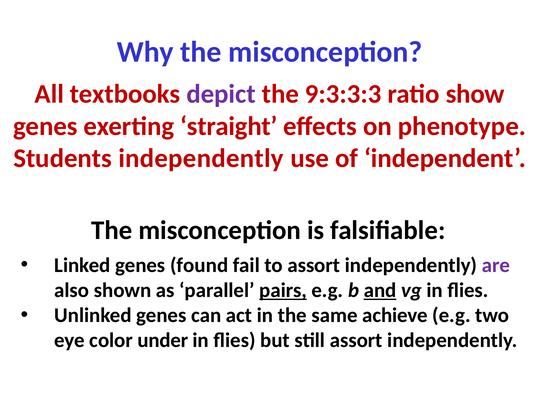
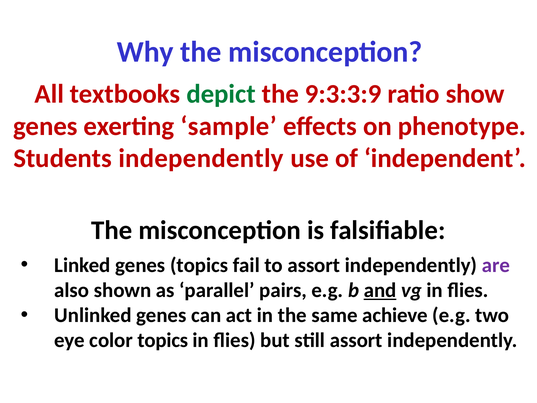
depict colour: purple -> green (221, 94)
9:3:3:3: 9:3:3:3 -> 9:3:3:9 (343, 94)
straight: straight -> sample (229, 126)
genes found: found -> topics (199, 265)
pairs underline: present -> none (283, 290)
color under: under -> topics (163, 340)
